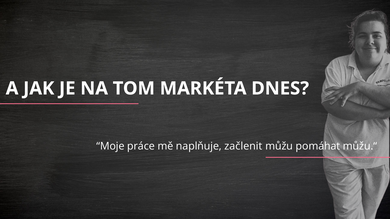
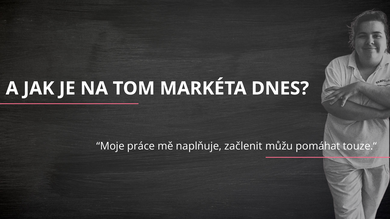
můžu.“: můžu.“ -> touze.“ (360, 147)
